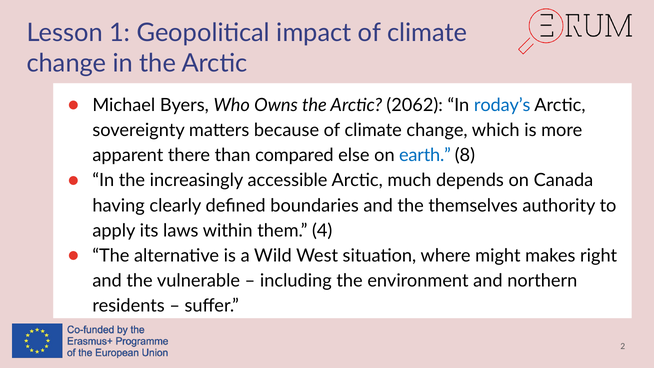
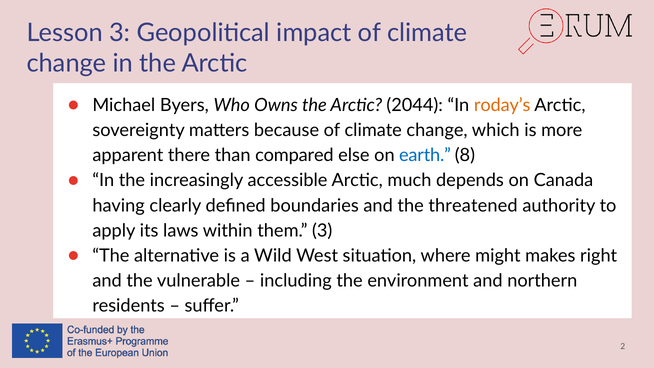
Lesson 1: 1 -> 3 (120, 33)
2062: 2062 -> 2044 (415, 105)
roday’s colour: blue -> orange (502, 105)
themselves: themselves -> threatened (473, 205)
them 4: 4 -> 3 (322, 231)
